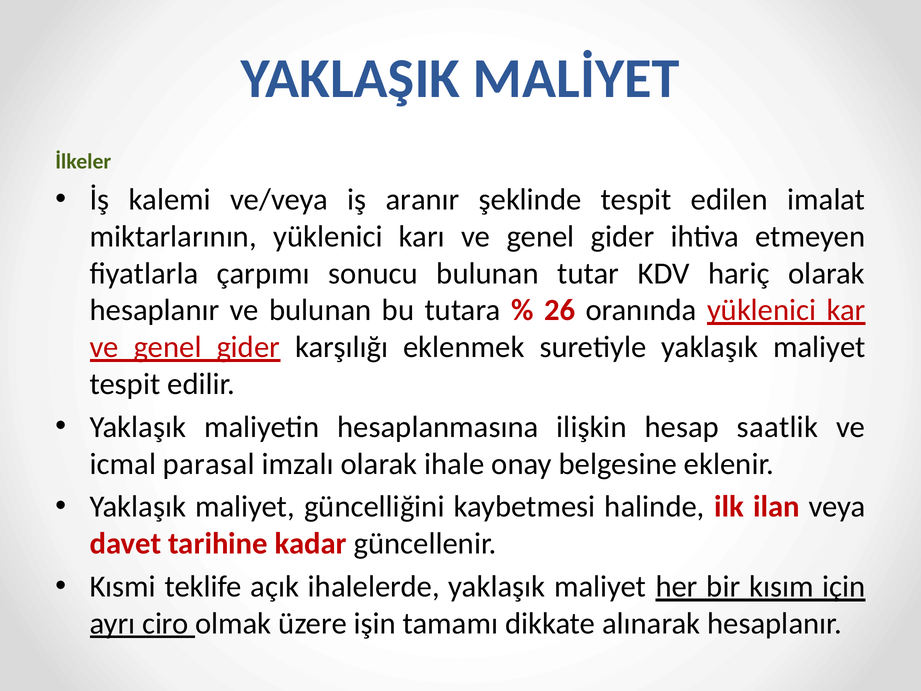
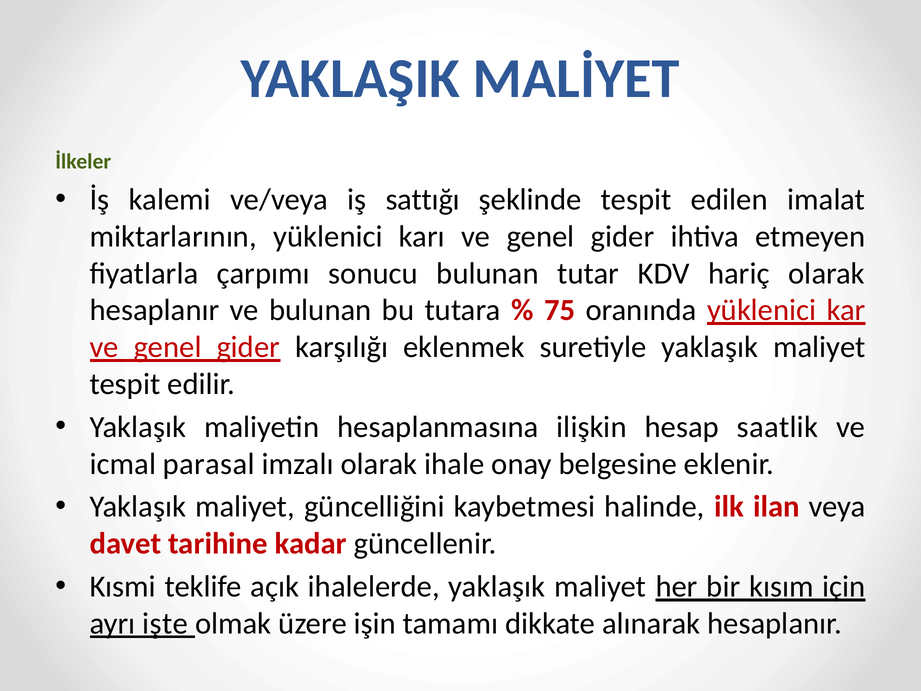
aranır: aranır -> sattığı (423, 200)
26: 26 -> 75 (560, 310)
ciro: ciro -> işte (165, 623)
